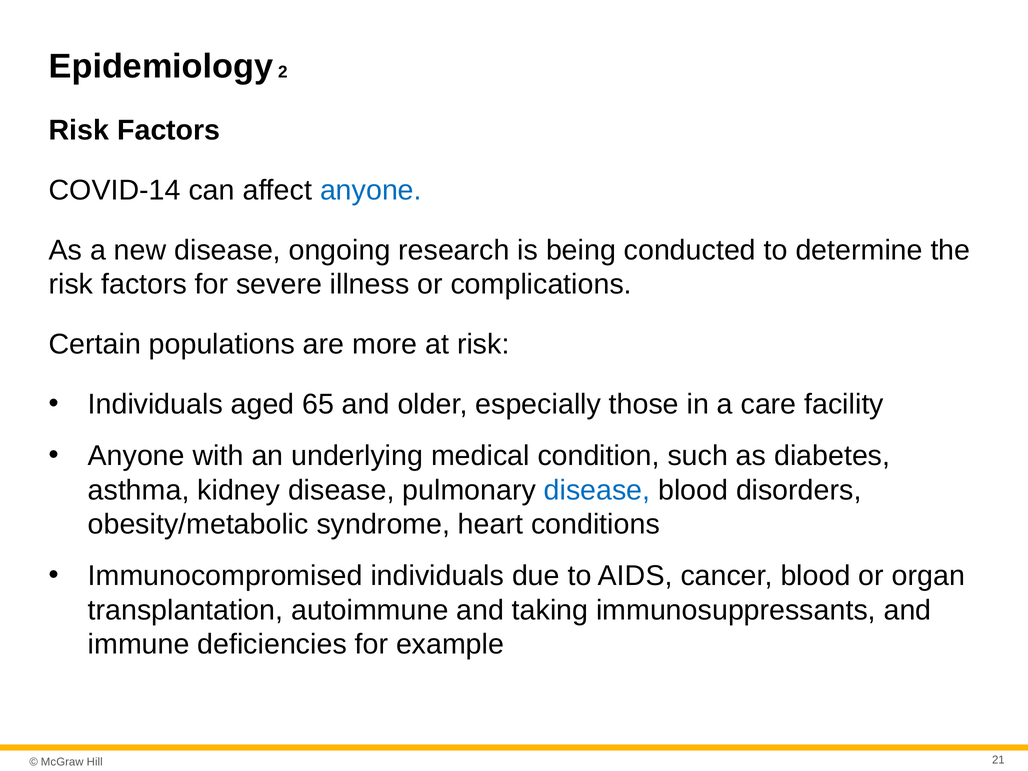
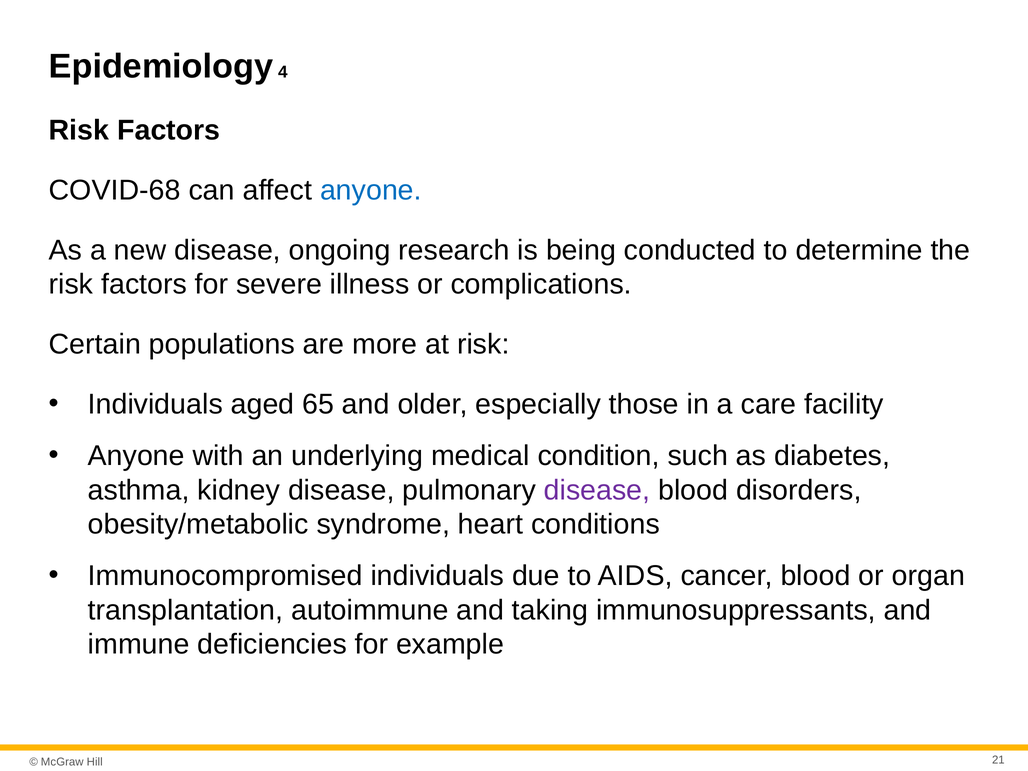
2: 2 -> 4 (283, 72)
COVID-14: COVID-14 -> COVID-68 (115, 190)
disease colour: blue -> purple (597, 490)
